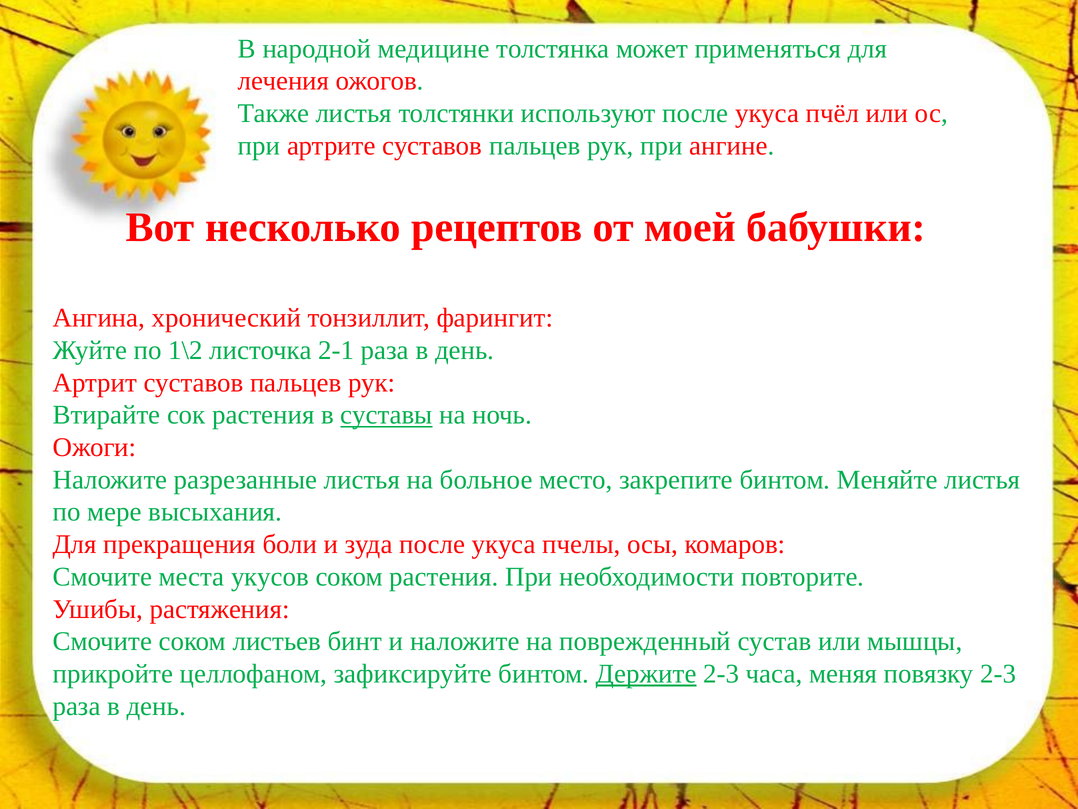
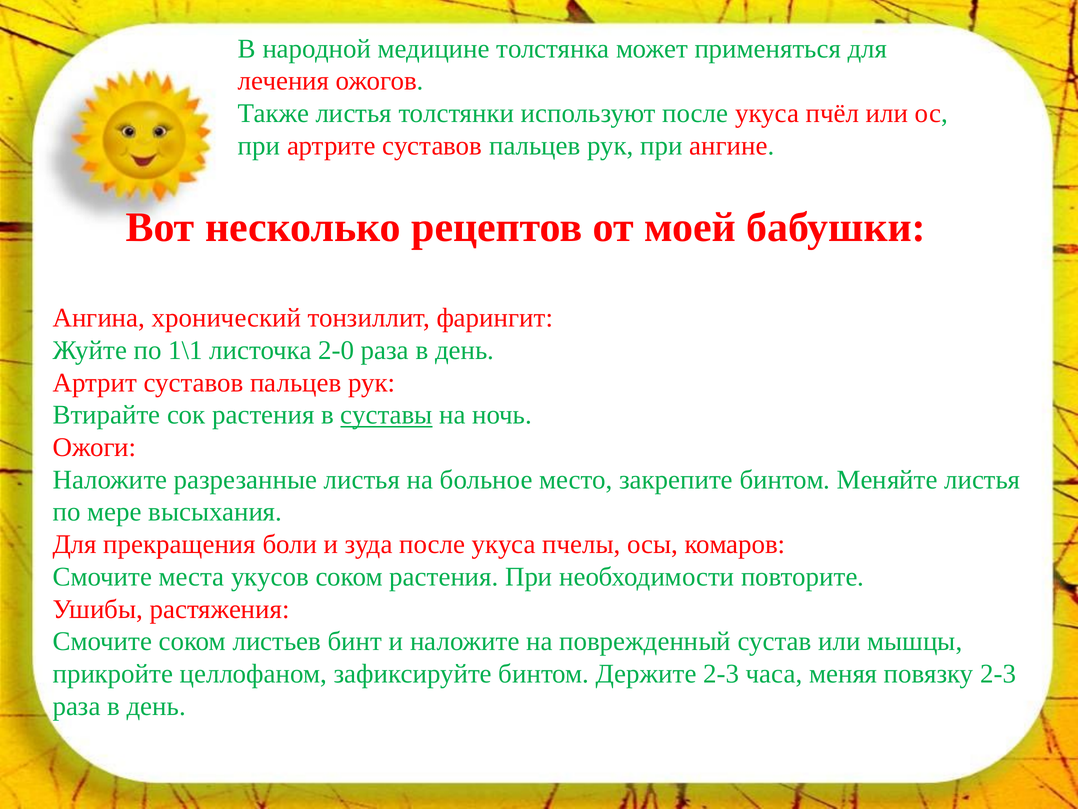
1\2: 1\2 -> 1\1 (186, 350)
2-1: 2-1 -> 2-0 (336, 350)
Держите underline: present -> none (646, 673)
